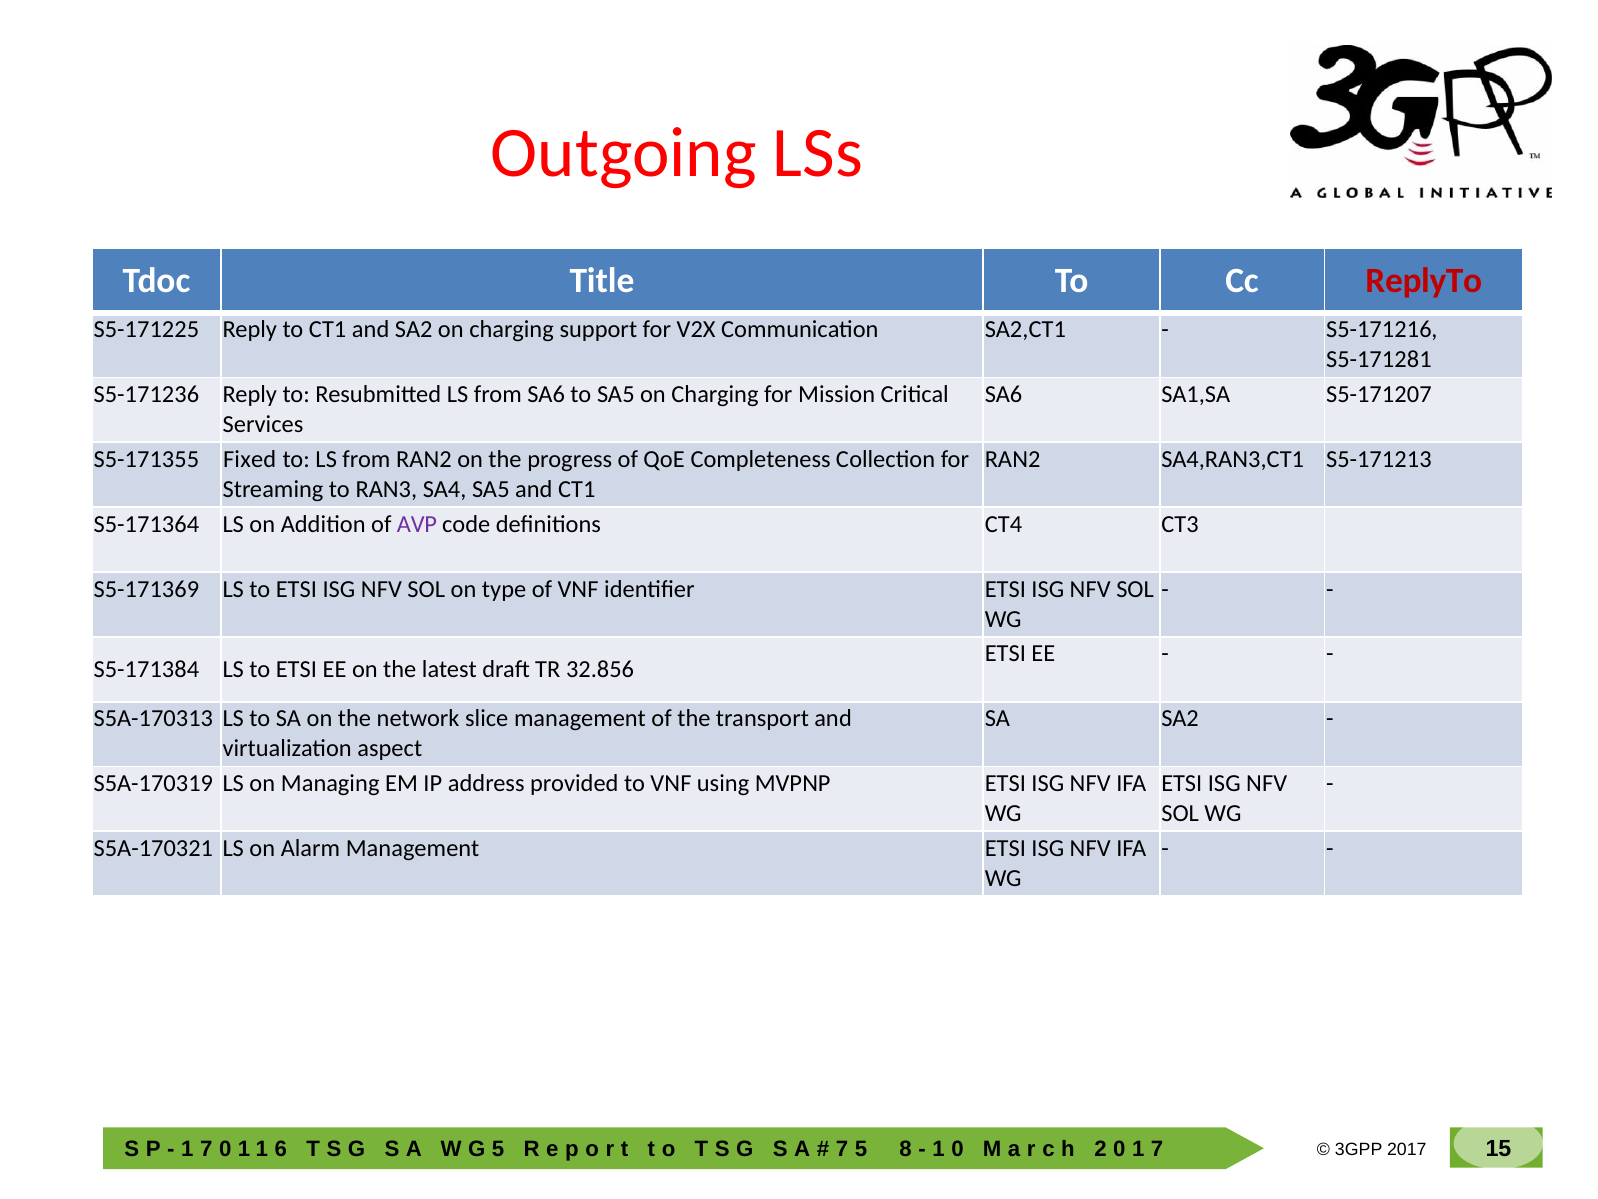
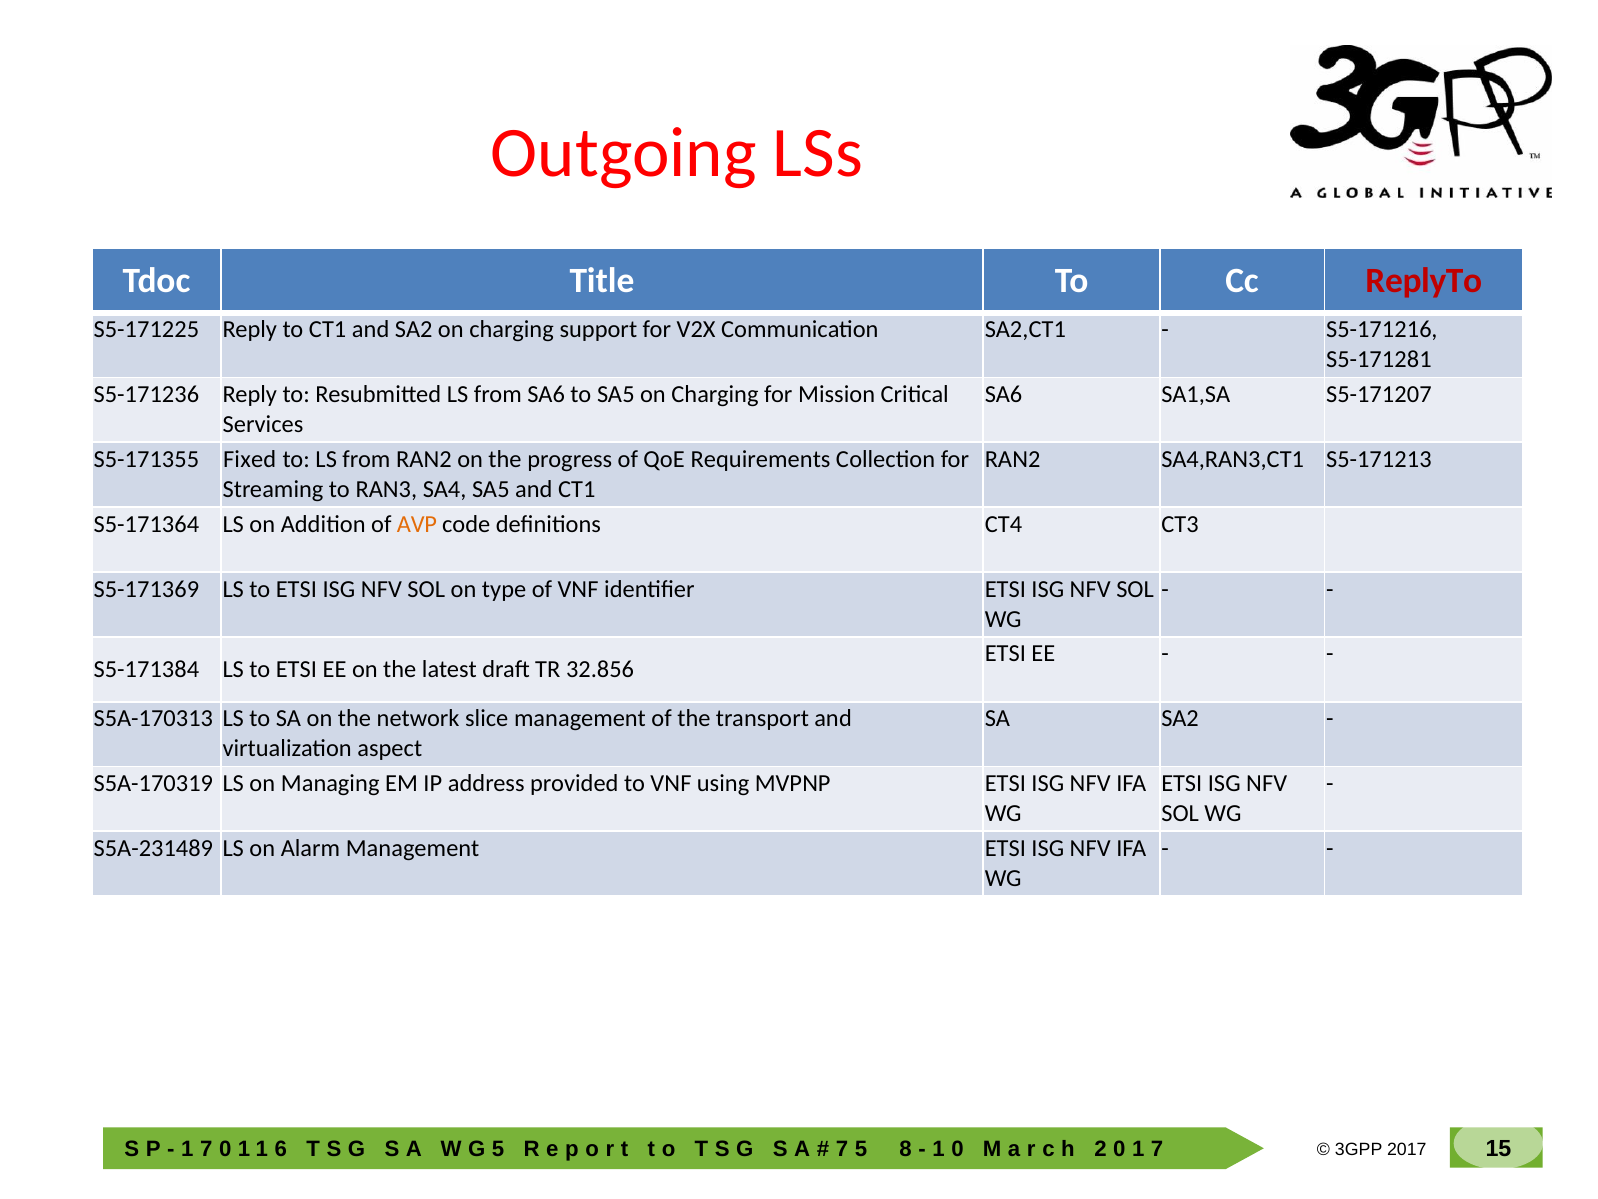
Completeness: Completeness -> Requirements (761, 459)
AVP colour: purple -> orange (417, 524)
S5A-170321: S5A-170321 -> S5A-231489 (153, 848)
